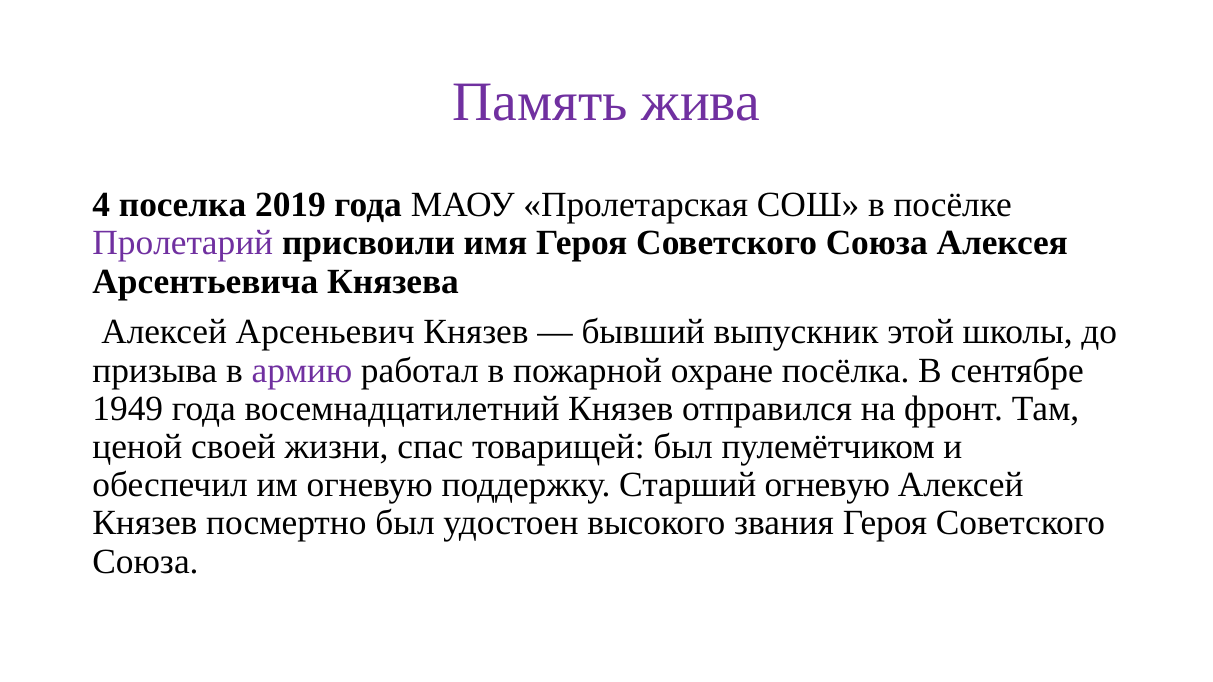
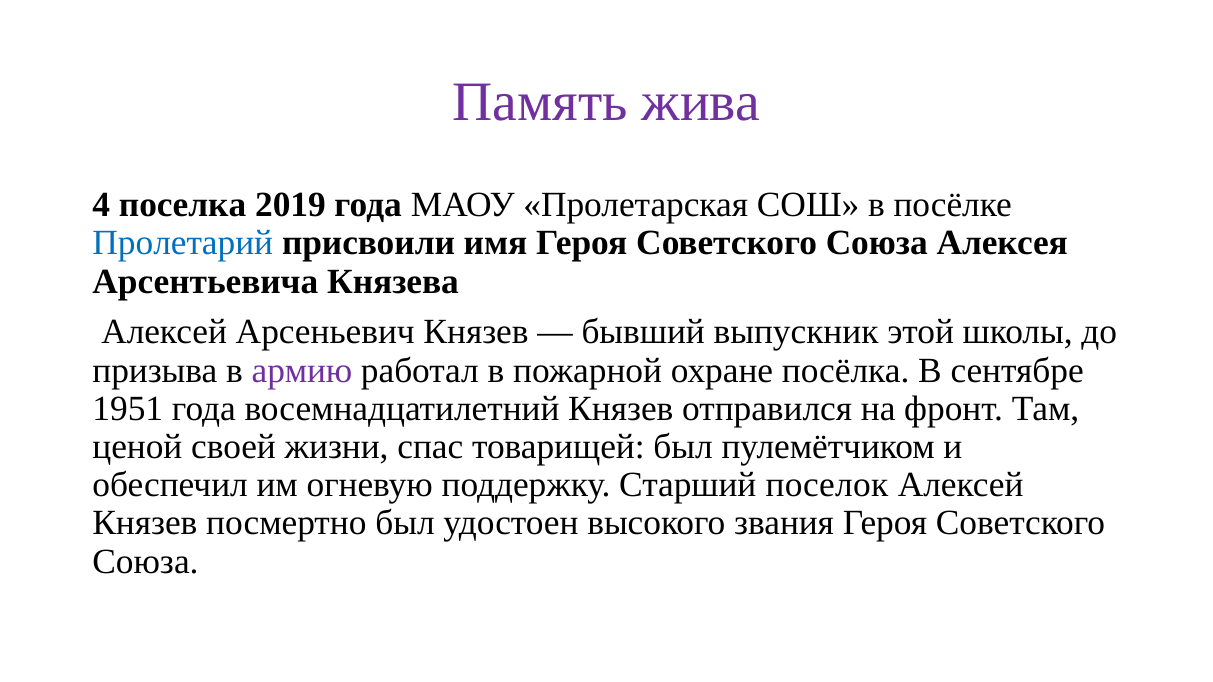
Пролетарий colour: purple -> blue (183, 243)
1949: 1949 -> 1951 (128, 409)
Старший огневую: огневую -> поселок (827, 485)
